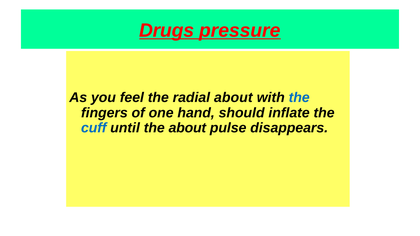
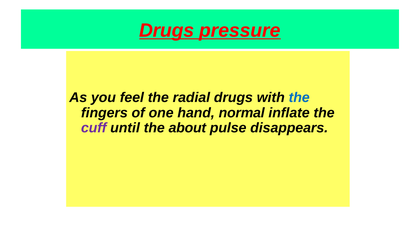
radial about: about -> drugs (233, 98)
should: should -> normal (242, 113)
cuff colour: blue -> purple (94, 128)
